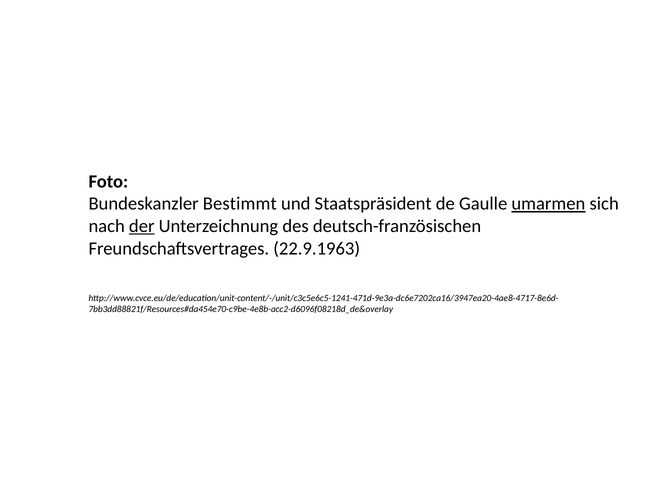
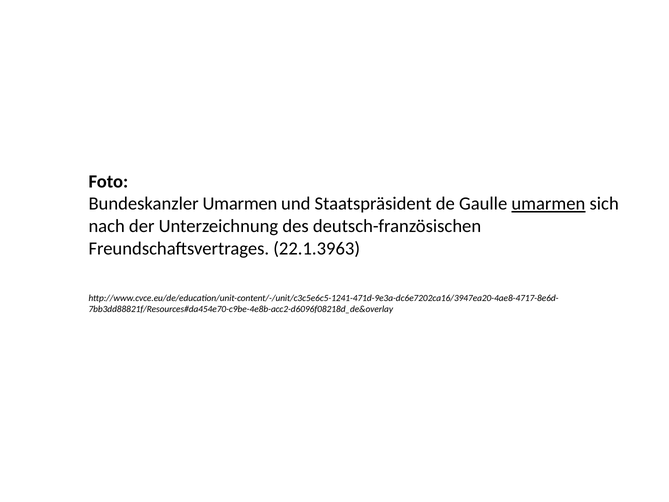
Bundeskanzler Bestimmt: Bestimmt -> Umarmen (240, 204)
der underline: present -> none (142, 226)
22.9.1963: 22.9.1963 -> 22.1.3963 (317, 248)
